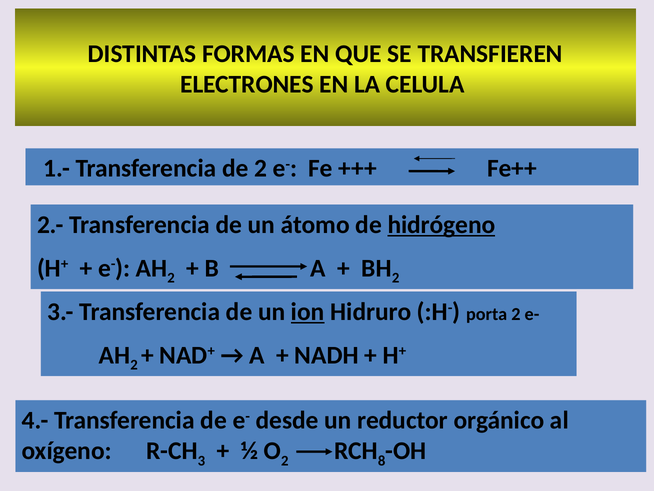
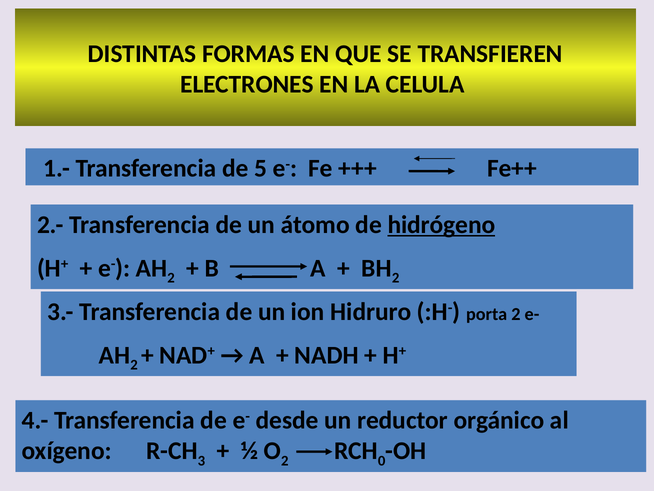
de 2: 2 -> 5 (261, 168)
ion underline: present -> none (308, 311)
8: 8 -> 0 (382, 460)
